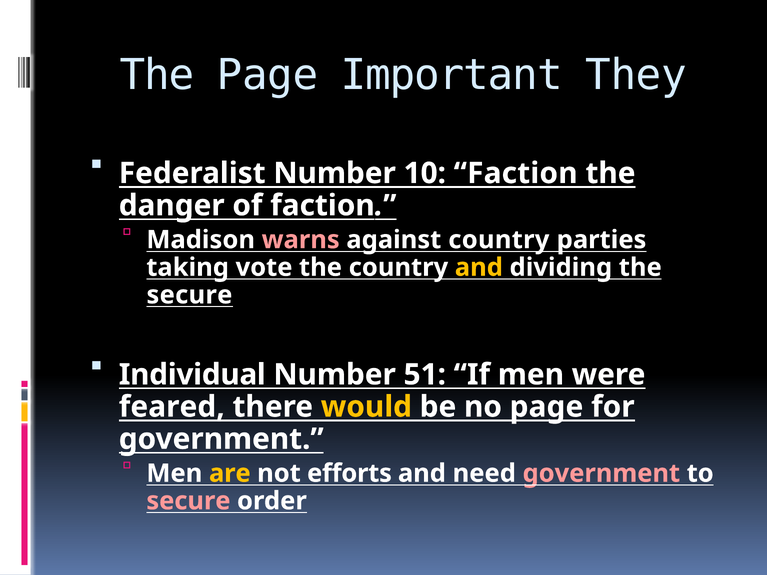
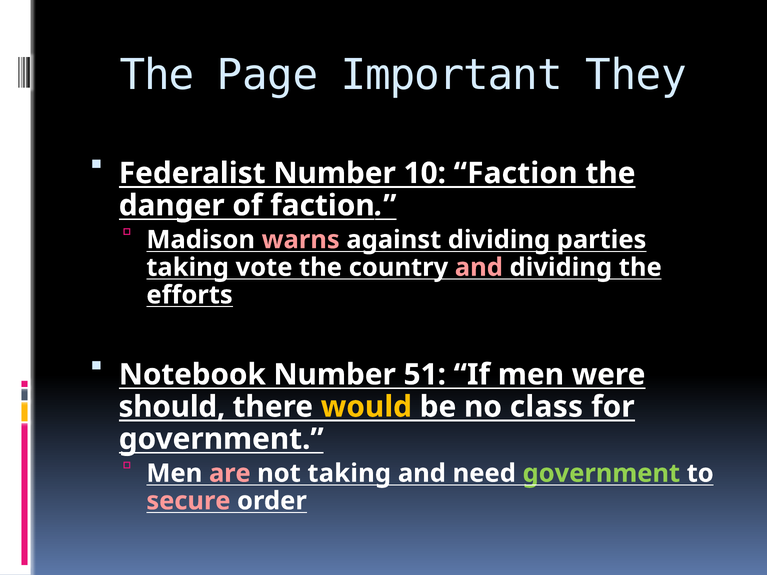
against country: country -> dividing (499, 240)
and colour: yellow -> pink (479, 267)
secure: secure -> efforts (190, 295)
Individual: Individual -> Notebook (192, 375)
feared: feared -> should (172, 407)
no page: page -> class (546, 407)
are colour: yellow -> pink (230, 474)
not efforts: efforts -> taking (349, 474)
government colour: pink -> light green (601, 474)
